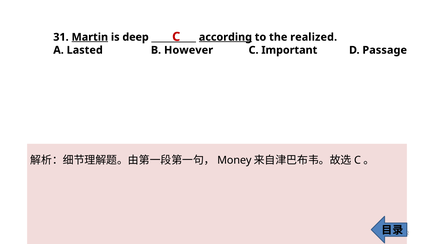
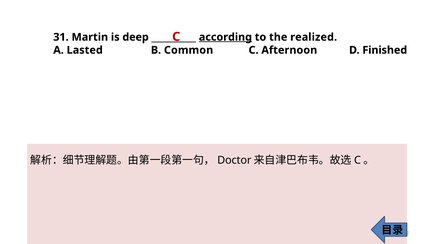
Martin underline: present -> none (90, 37)
However: However -> Common (189, 50)
Important: Important -> Afternoon (289, 50)
Passage: Passage -> Finished (385, 50)
Money: Money -> Doctor (234, 160)
